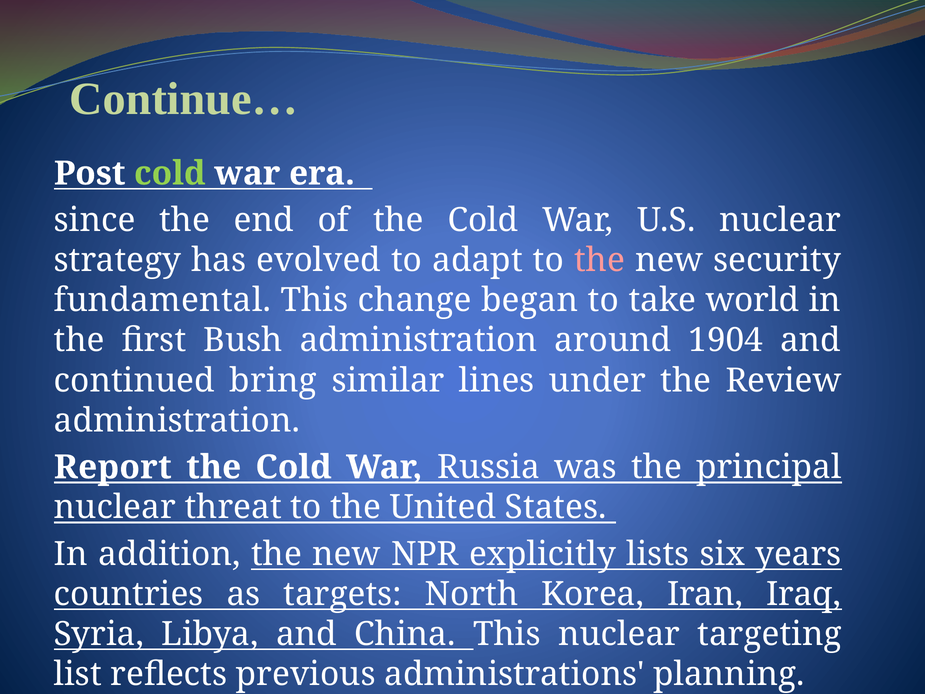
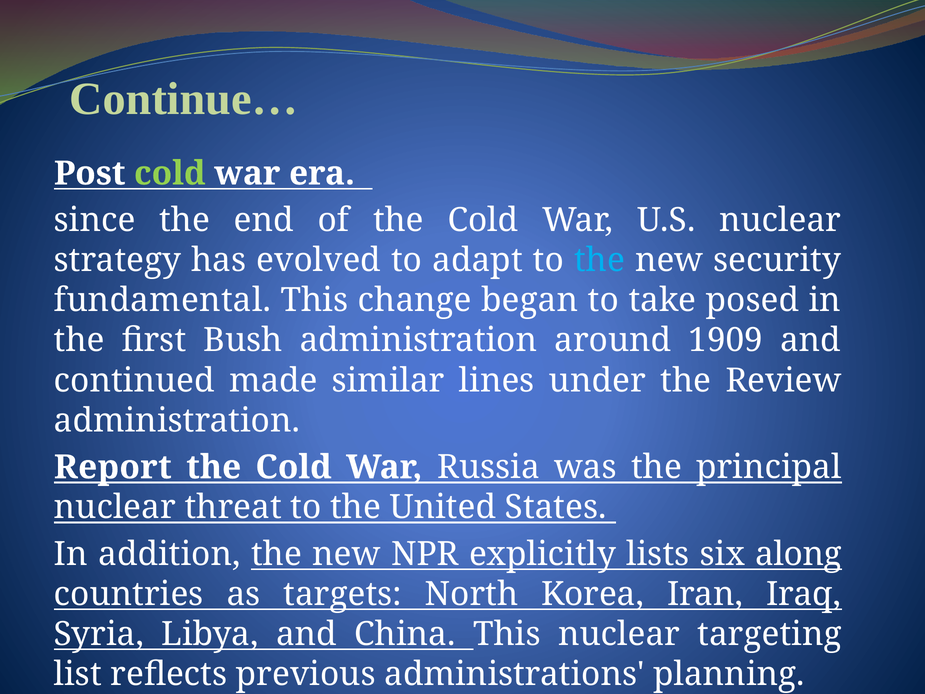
the colour: pink -> light blue (600, 260)
world: world -> posed (752, 300)
1904: 1904 -> 1909 (726, 340)
bring: bring -> made (273, 380)
years: years -> along (798, 554)
